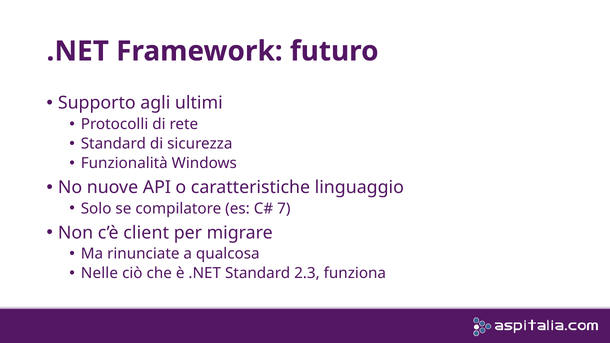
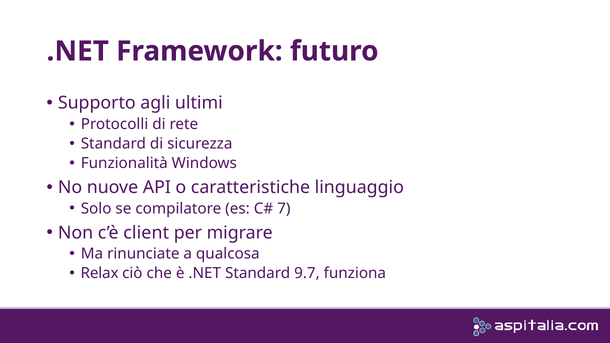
Nelle: Nelle -> Relax (100, 273)
2.3: 2.3 -> 9.7 (307, 273)
